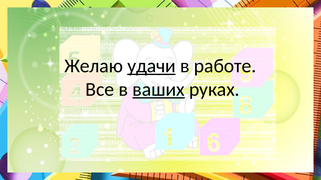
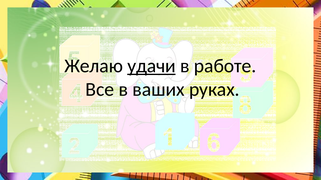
ваших underline: present -> none (159, 90)
